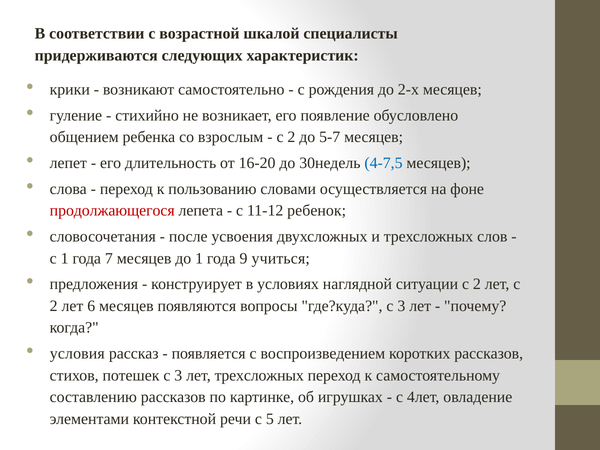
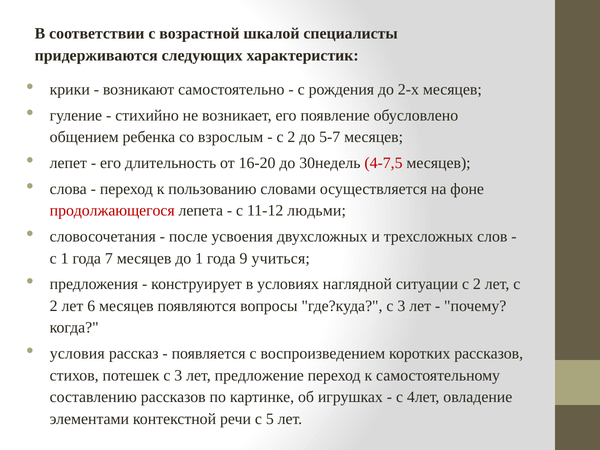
4-7,5 colour: blue -> red (383, 163)
ребенок: ребенок -> людьми (317, 211)
лет трехсложных: трехсложных -> предложение (259, 375)
